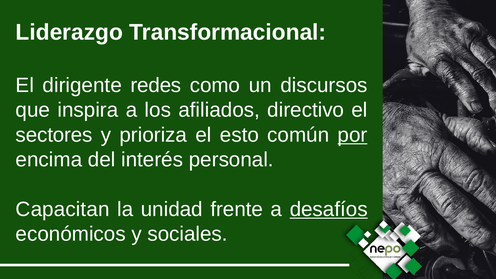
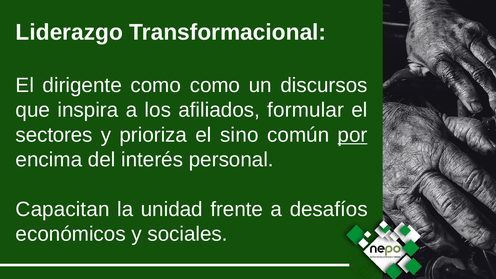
dirigente redes: redes -> como (156, 85)
directivo: directivo -> formular (306, 110)
esto: esto -> sino (239, 135)
desafíos underline: present -> none (329, 209)
